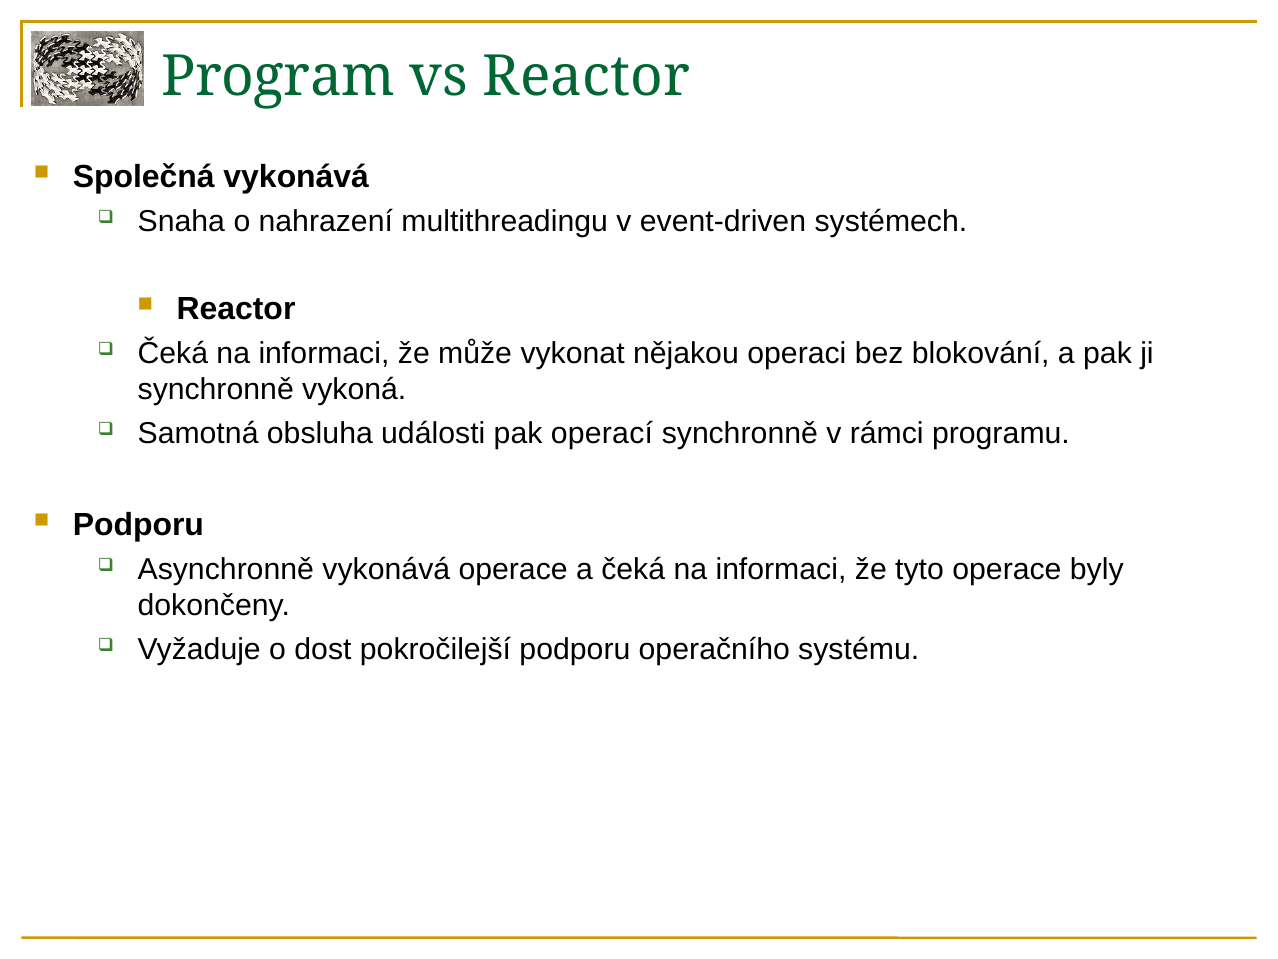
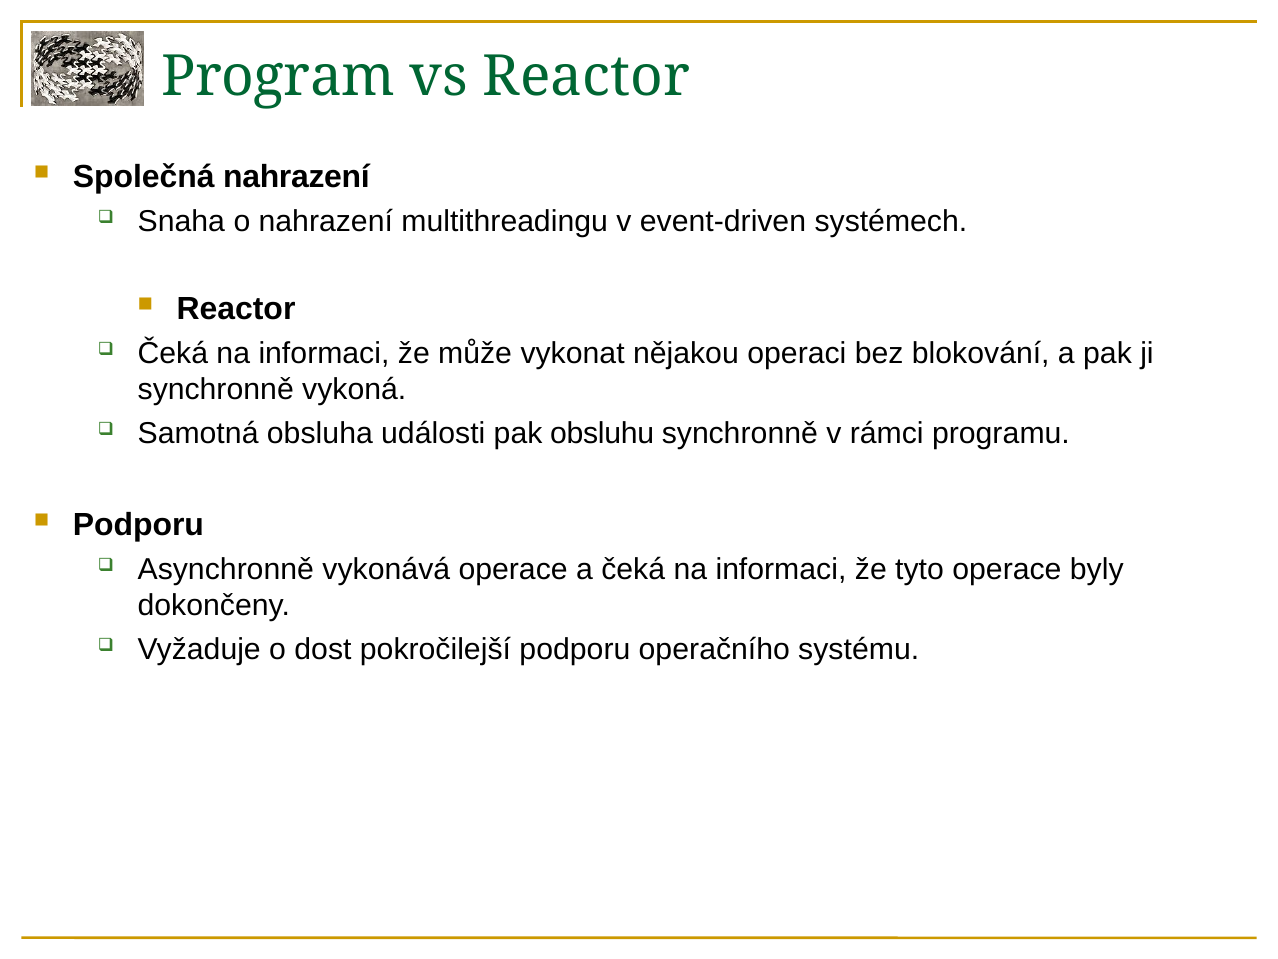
Společná vykonává: vykonává -> nahrazení (296, 177)
operací: operací -> obsluhu (602, 433)
